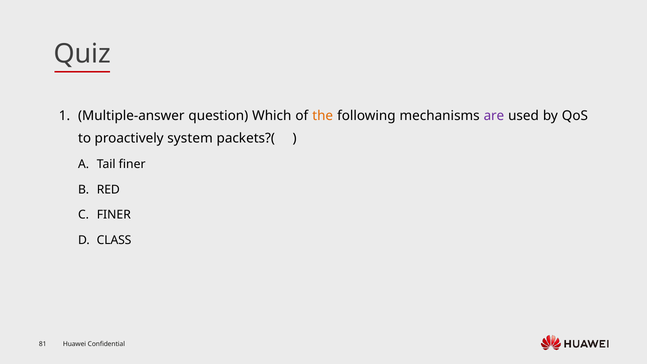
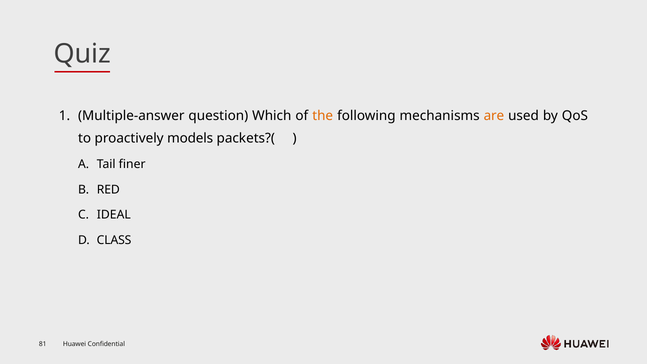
are colour: purple -> orange (494, 116)
system: system -> models (190, 138)
FINER: FINER -> IDEAL (114, 215)
